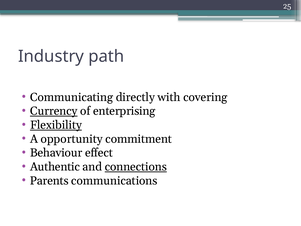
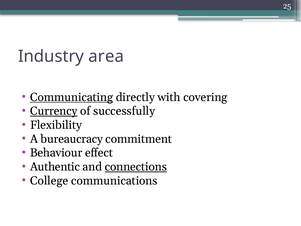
path: path -> area (106, 56)
Communicating underline: none -> present (72, 97)
enterprising: enterprising -> successfully (124, 111)
Flexibility underline: present -> none (56, 125)
opportunity: opportunity -> bureaucracy (72, 139)
Parents: Parents -> College (49, 180)
